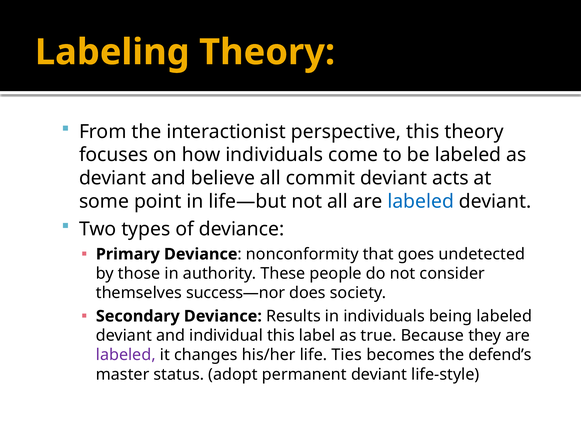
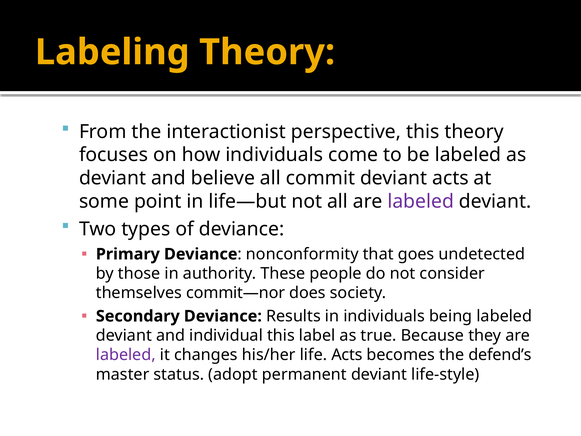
labeled colour: blue -> purple (421, 201)
success—nor: success—nor -> commit—nor (236, 293)
life Ties: Ties -> Acts (347, 355)
